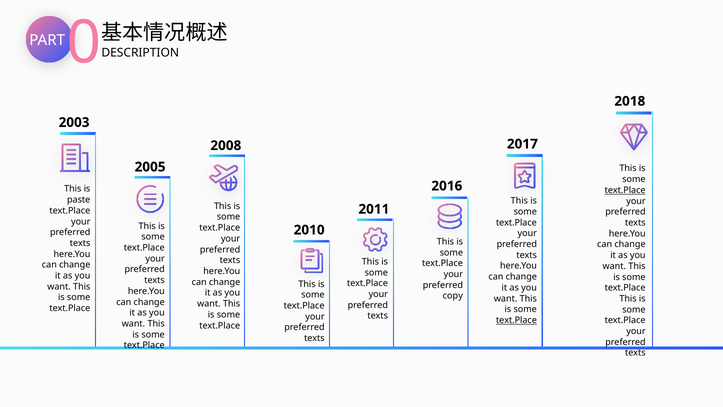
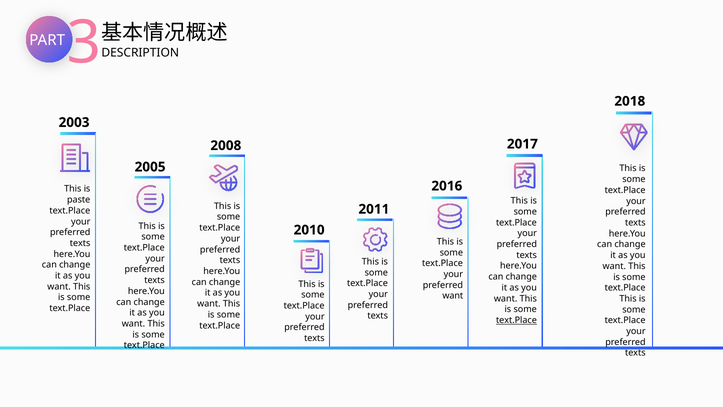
0: 0 -> 3 (84, 43)
text.Place underline: present -> none (625, 190)
copy: copy -> want (453, 296)
